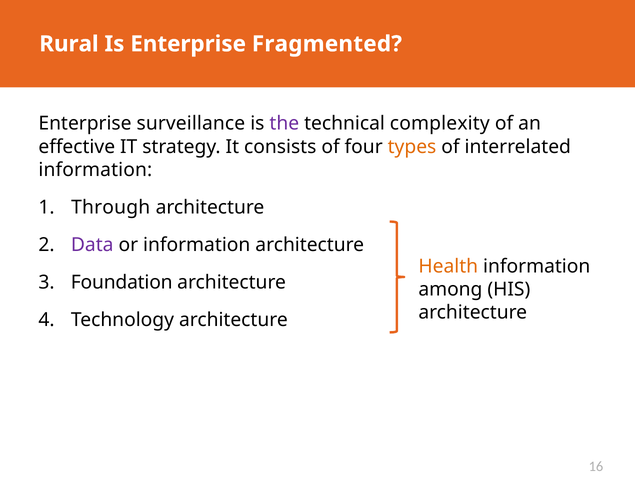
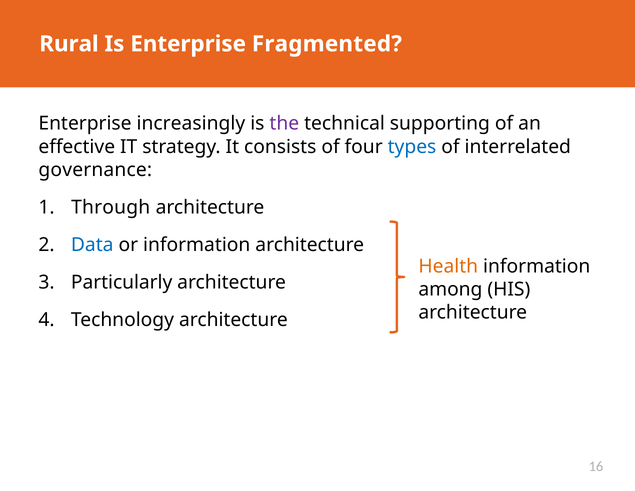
surveillance: surveillance -> increasingly (191, 124)
complexity: complexity -> supporting (440, 124)
types colour: orange -> blue (412, 147)
information: information -> governance (95, 170)
Data colour: purple -> blue (92, 245)
Foundation: Foundation -> Particularly (122, 282)
